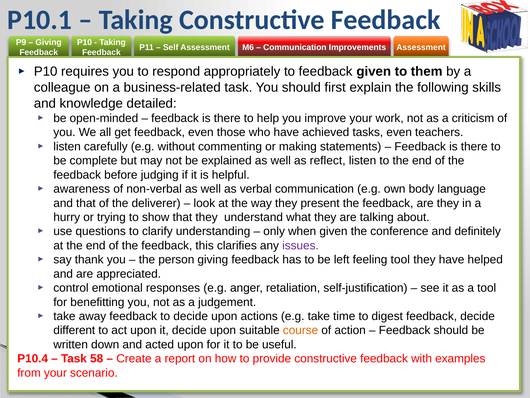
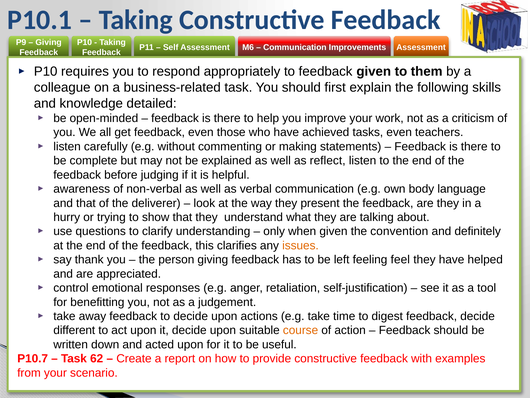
conference: conference -> convention (399, 231)
issues colour: purple -> orange (300, 245)
feeling tool: tool -> feel (400, 259)
P10.4: P10.4 -> P10.7 (33, 358)
58: 58 -> 62 (97, 358)
